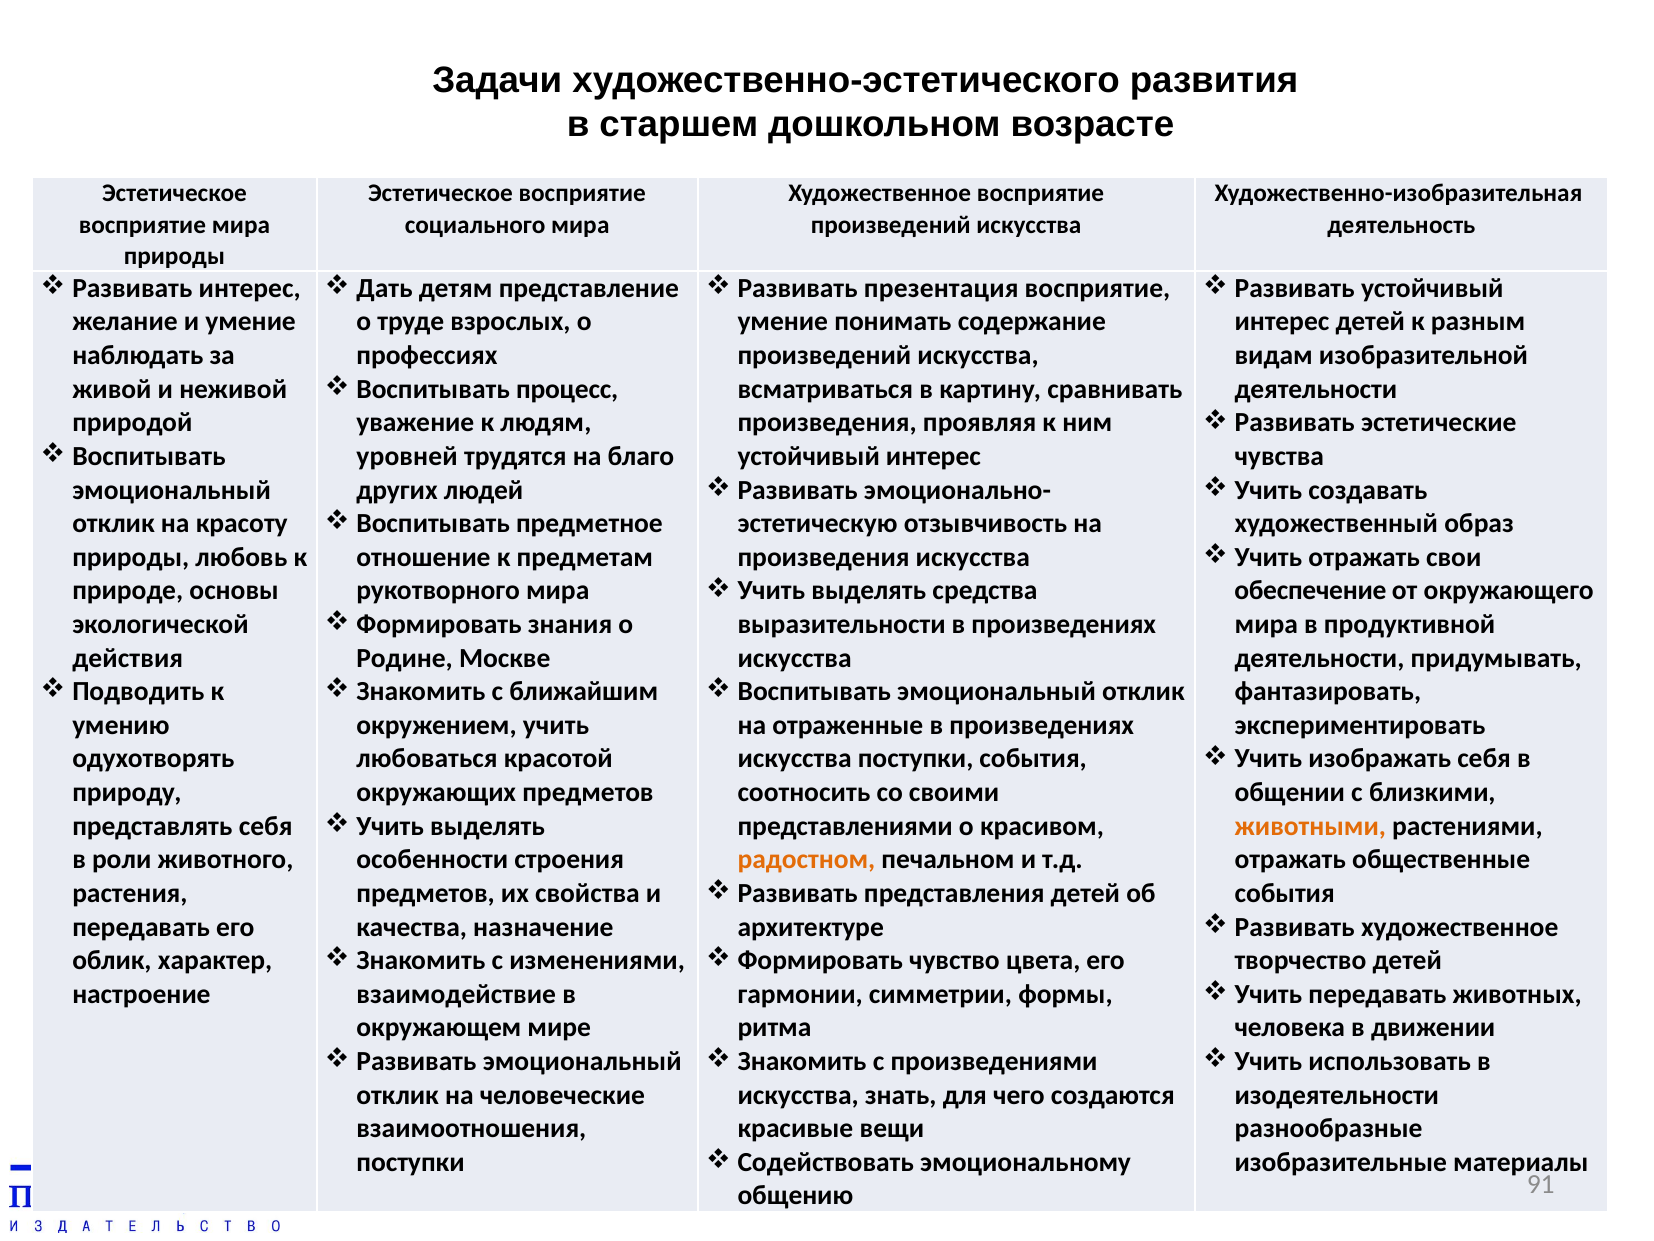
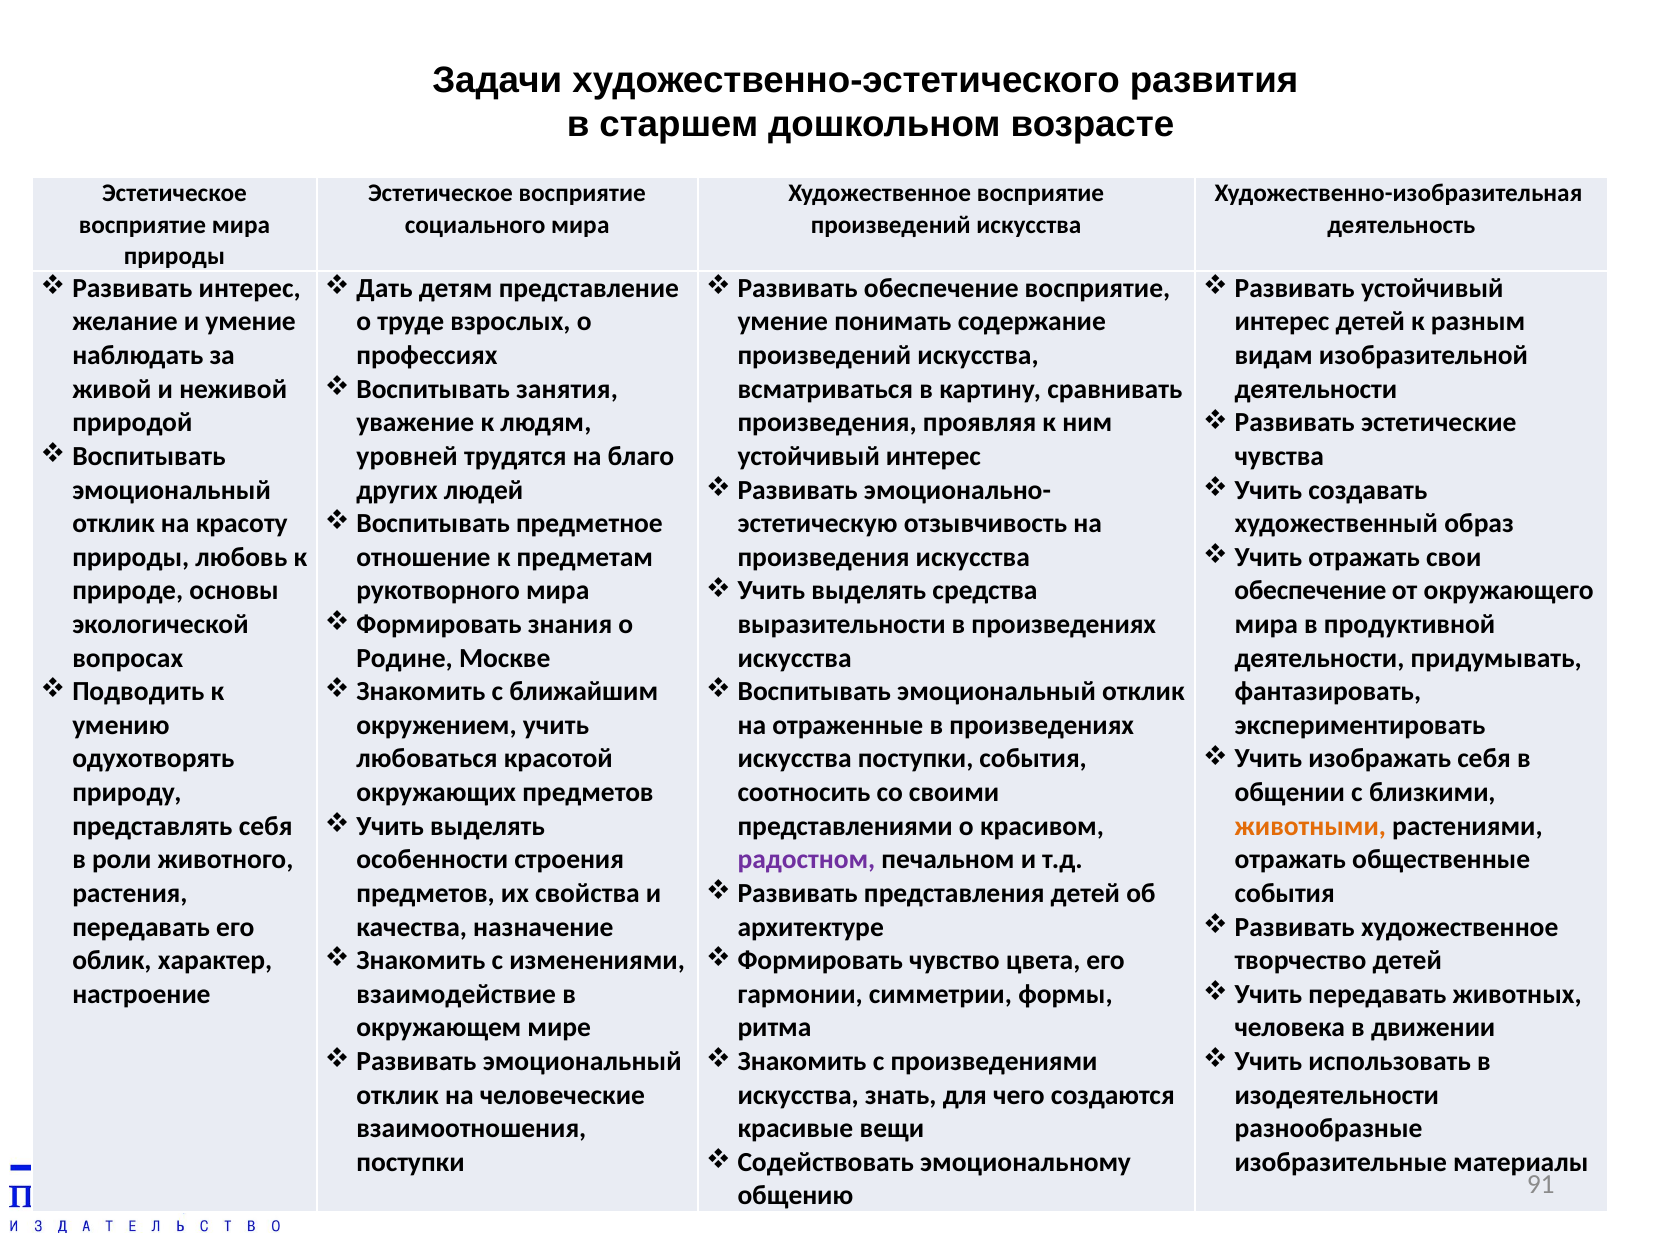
презентация: презентация -> обеспечение (941, 288)
процесс: процесс -> занятия (567, 389)
действия: действия -> вопросах (128, 658)
радостном colour: orange -> purple (806, 859)
